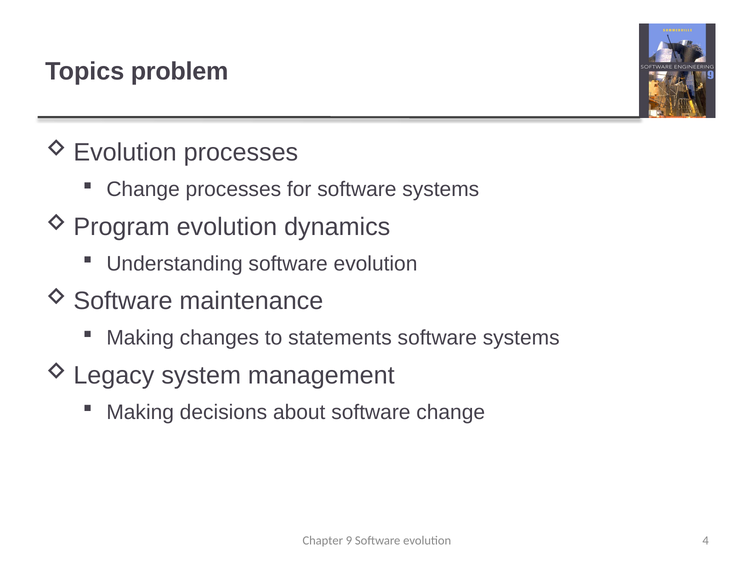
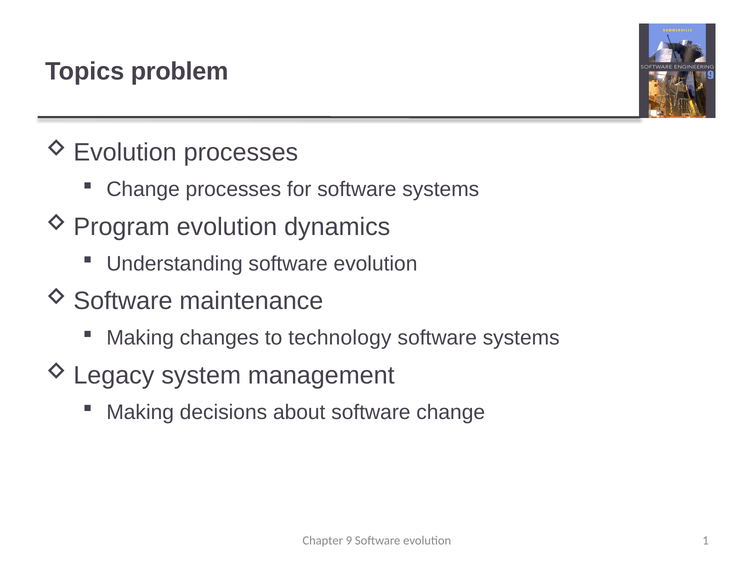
statements: statements -> technology (340, 338)
4: 4 -> 1 (706, 540)
